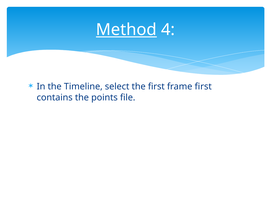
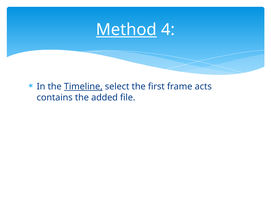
Timeline underline: none -> present (83, 87)
frame first: first -> acts (203, 87)
points: points -> added (105, 98)
